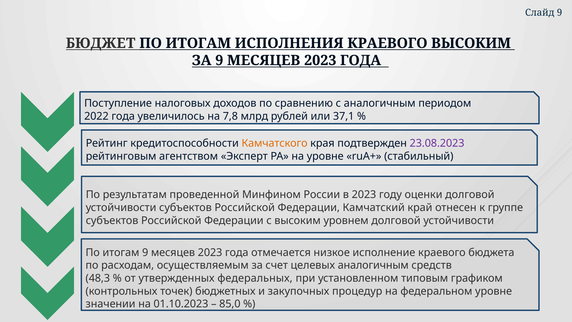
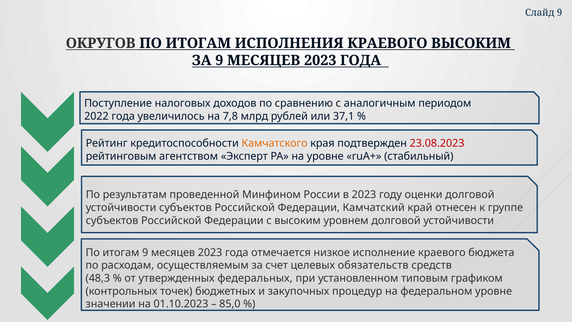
БЮДЖЕТ: БЮДЖЕТ -> ОКРУГОВ (101, 43)
23.08.2023 colour: purple -> red (437, 143)
целевых аналогичным: аналогичным -> обязательств (373, 265)
